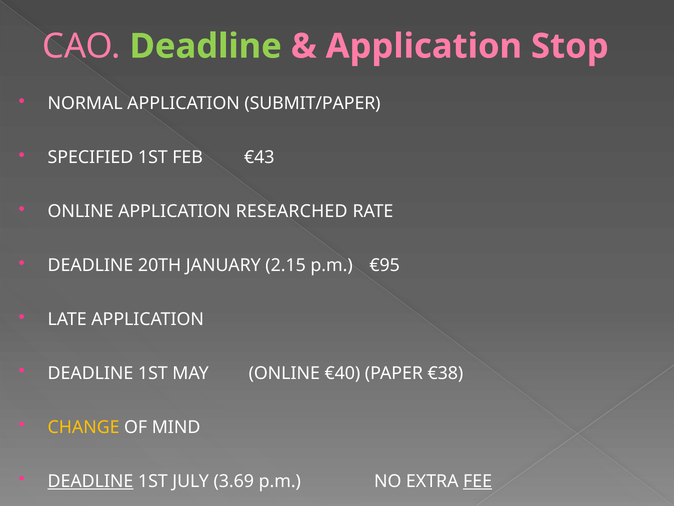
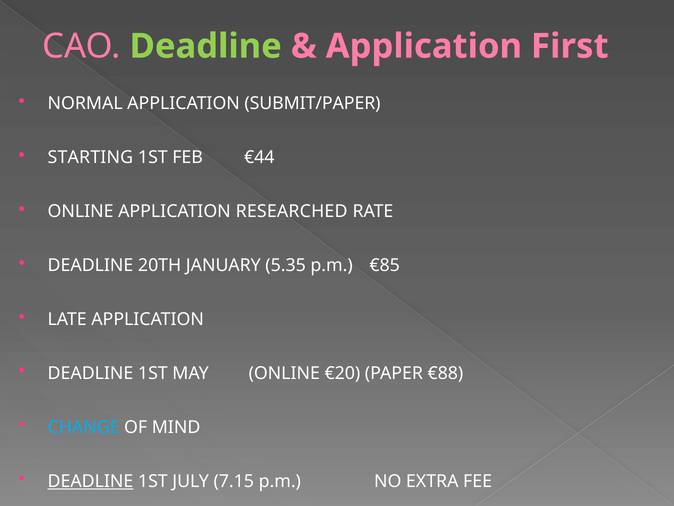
Stop: Stop -> First (570, 46)
SPECIFIED: SPECIFIED -> STARTING (90, 157)
€43: €43 -> €44 (259, 157)
2.15: 2.15 -> 5.35 (286, 265)
€95: €95 -> €85 (385, 265)
€40: €40 -> €20 (342, 373)
€38: €38 -> €88 (445, 373)
CHANGE colour: yellow -> light blue (84, 427)
3.69: 3.69 -> 7.15 (234, 481)
FEE underline: present -> none (478, 481)
